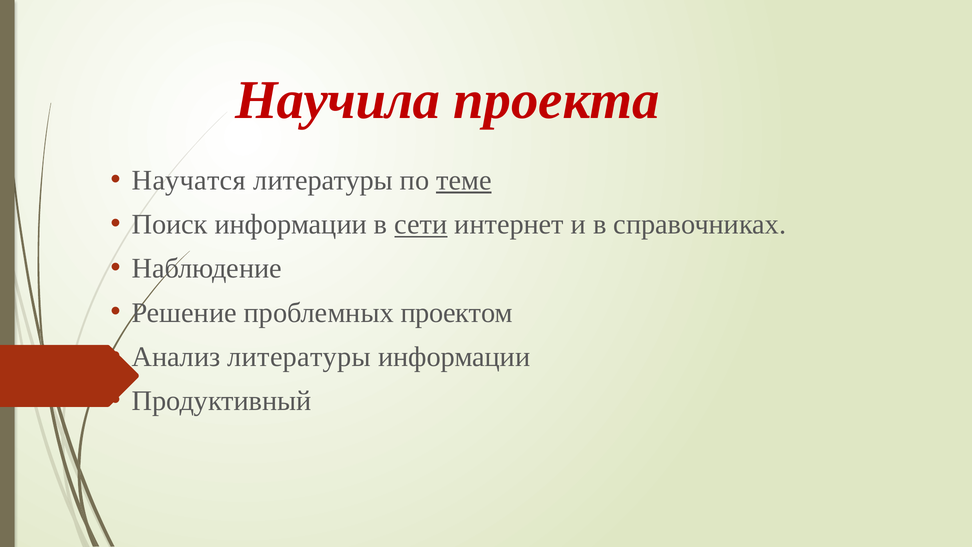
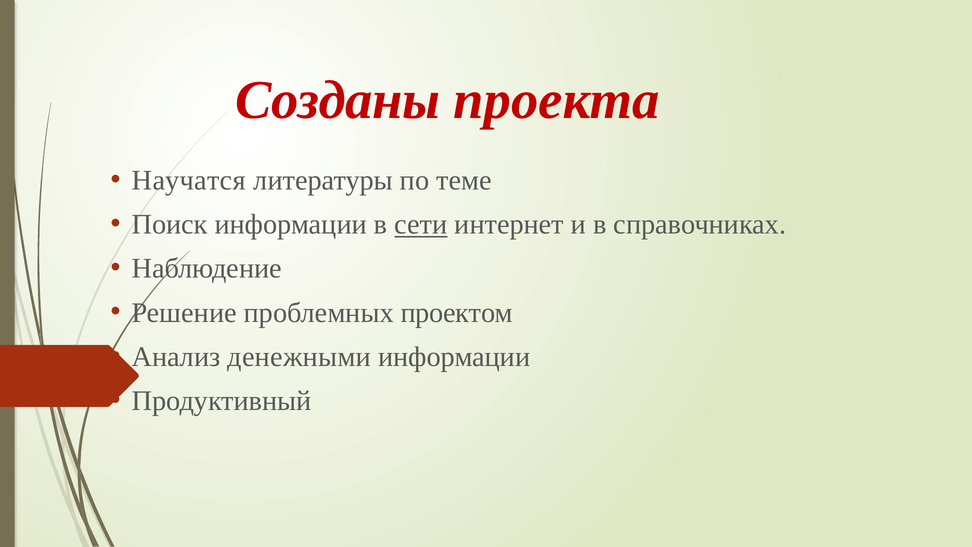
Научила: Научила -> Созданы (338, 100)
теме underline: present -> none (464, 180)
Анализ литературы: литературы -> денежными (299, 357)
